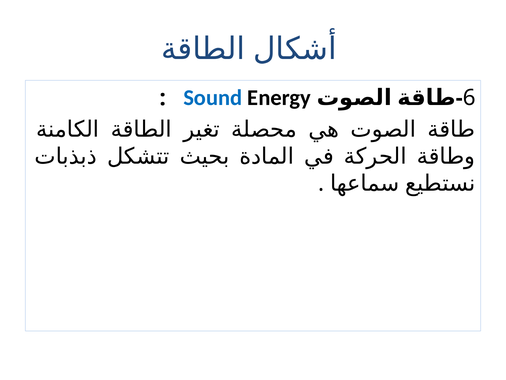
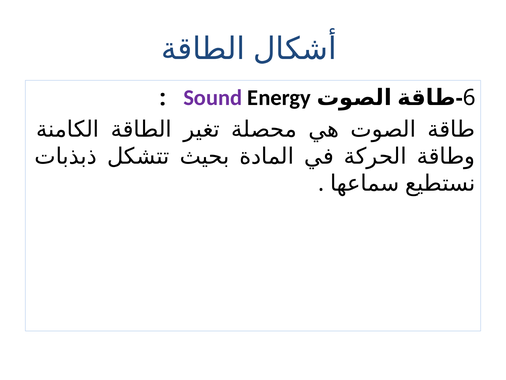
Sound colour: blue -> purple (213, 98)
